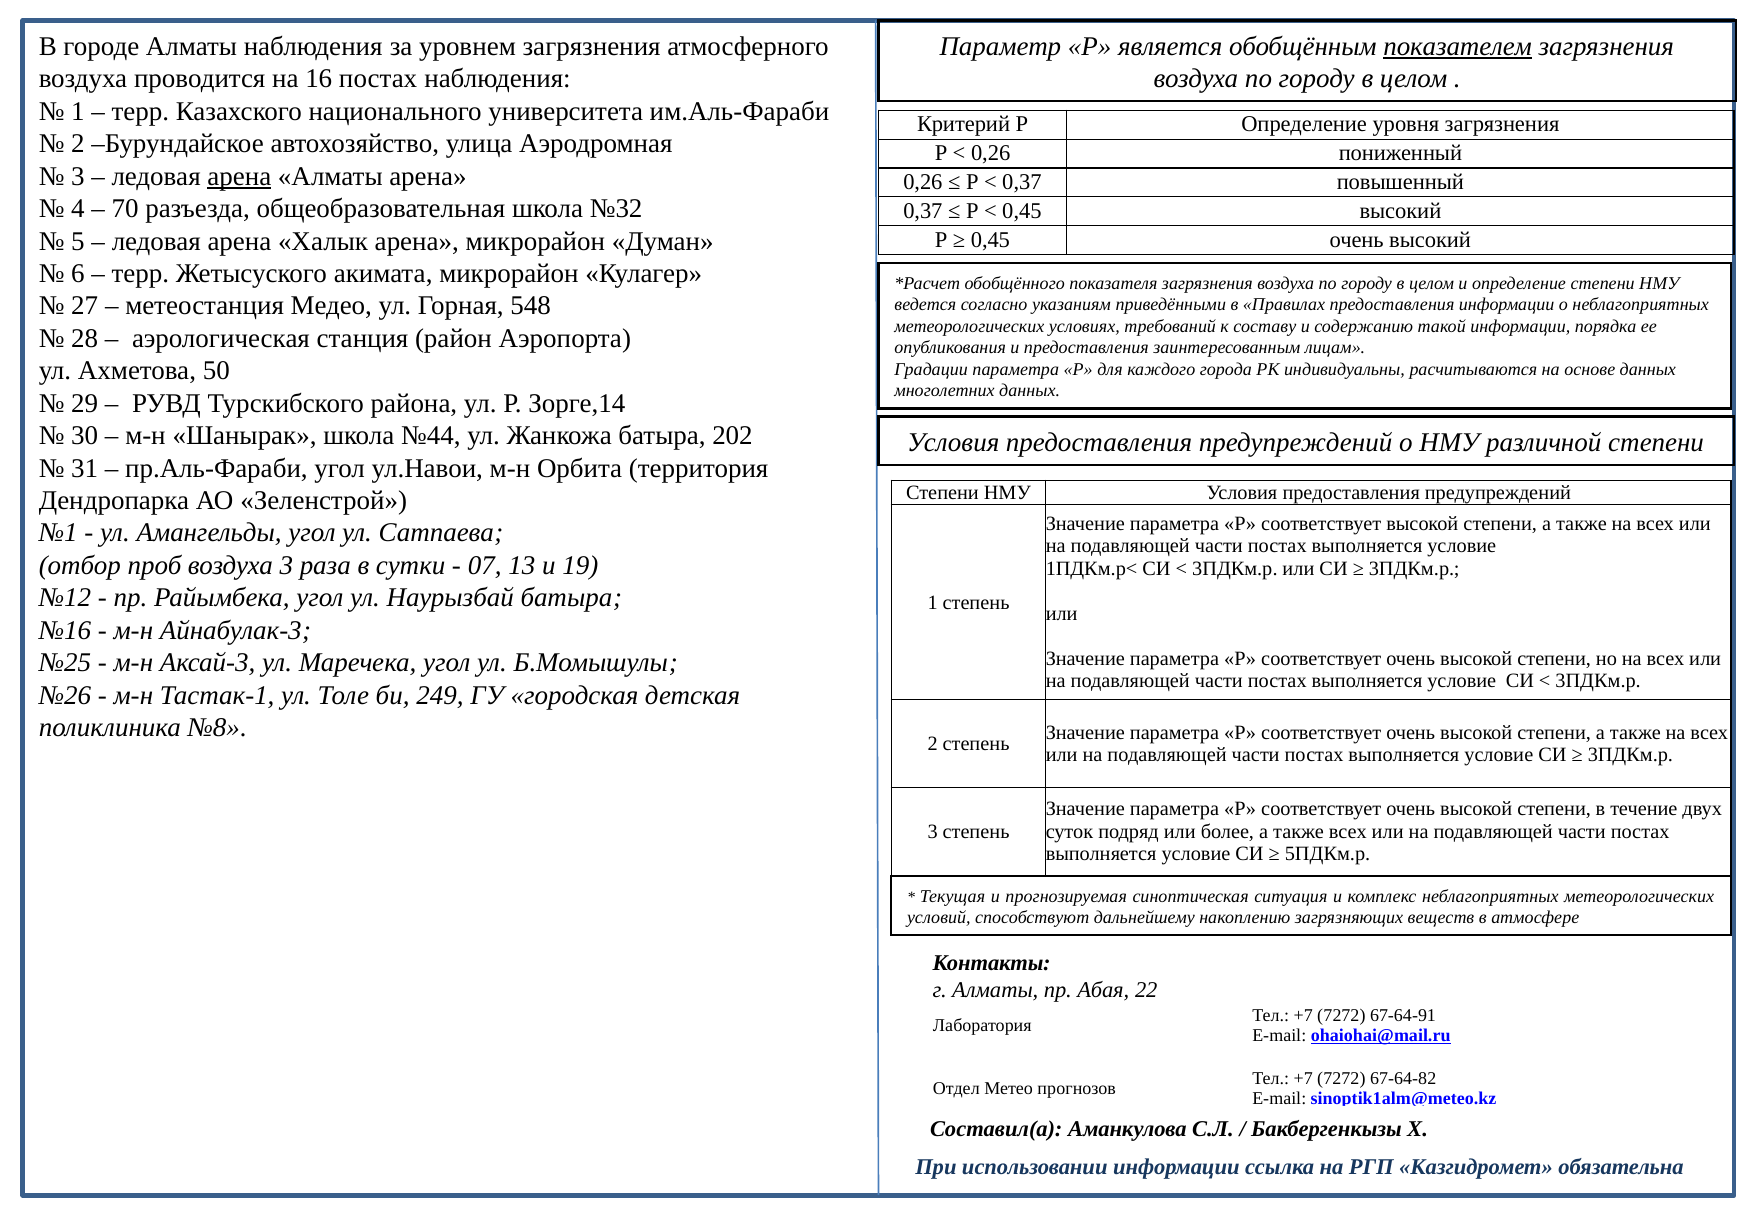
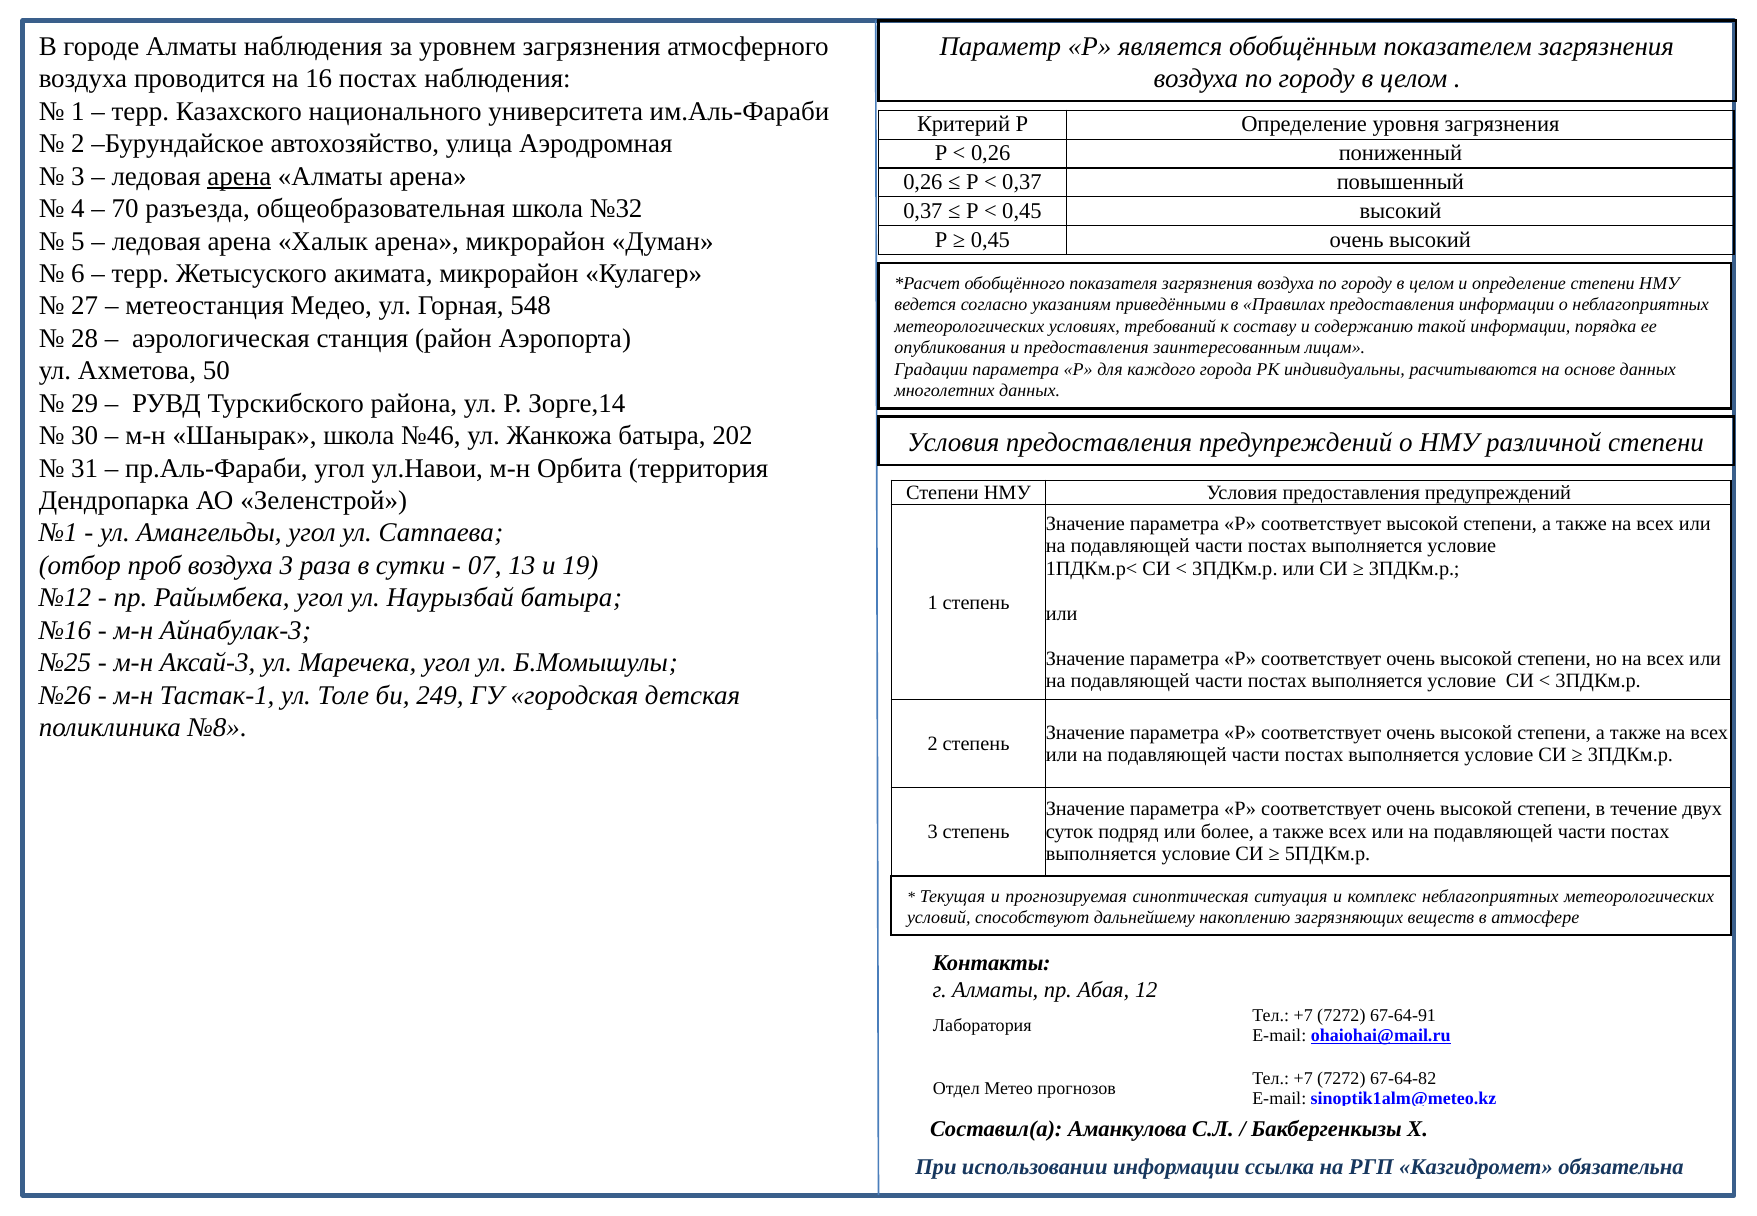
показателем underline: present -> none (1458, 47)
№44: №44 -> №46 (431, 436)
22: 22 -> 12 (1146, 990)
